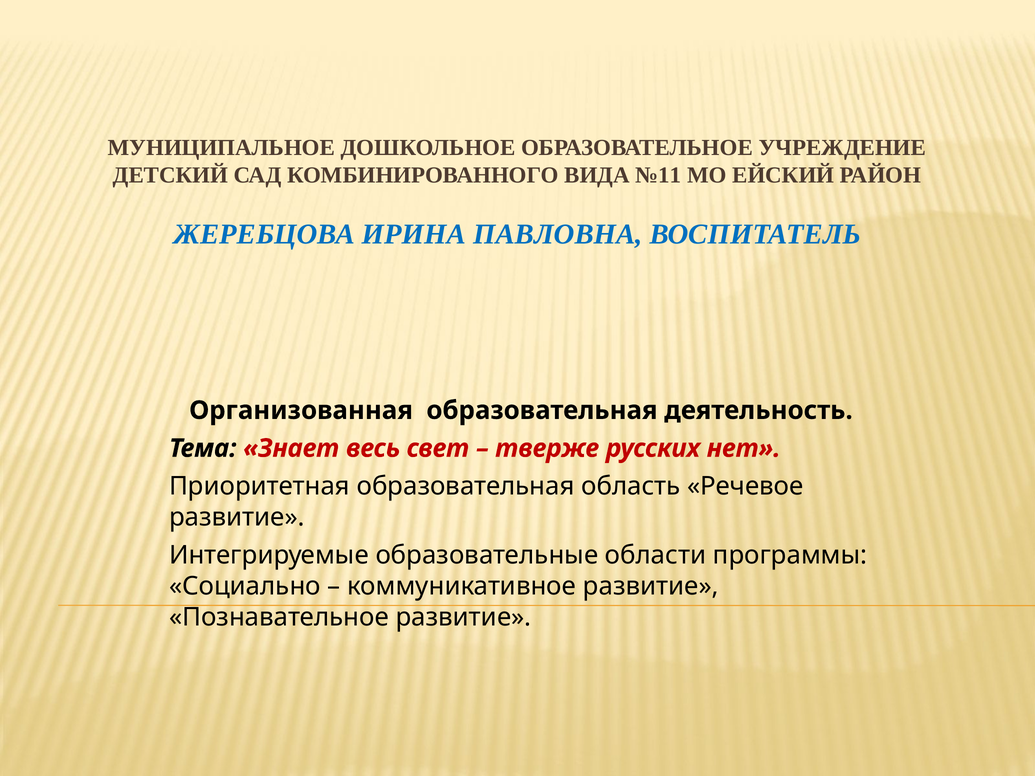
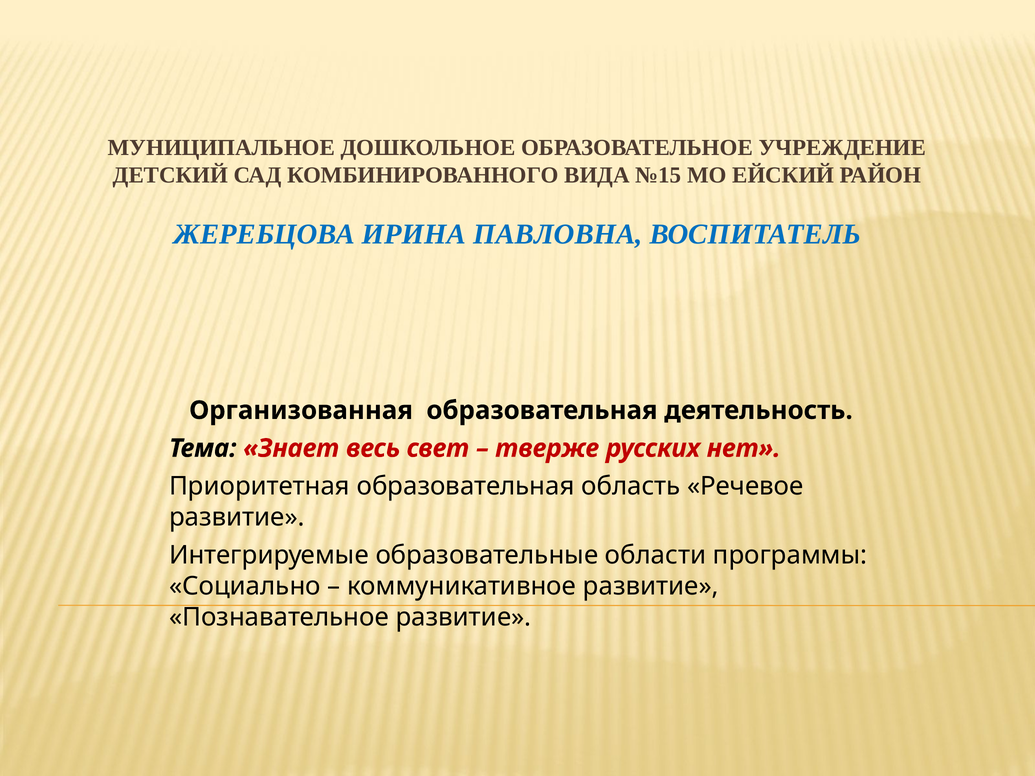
№11: №11 -> №15 (658, 175)
